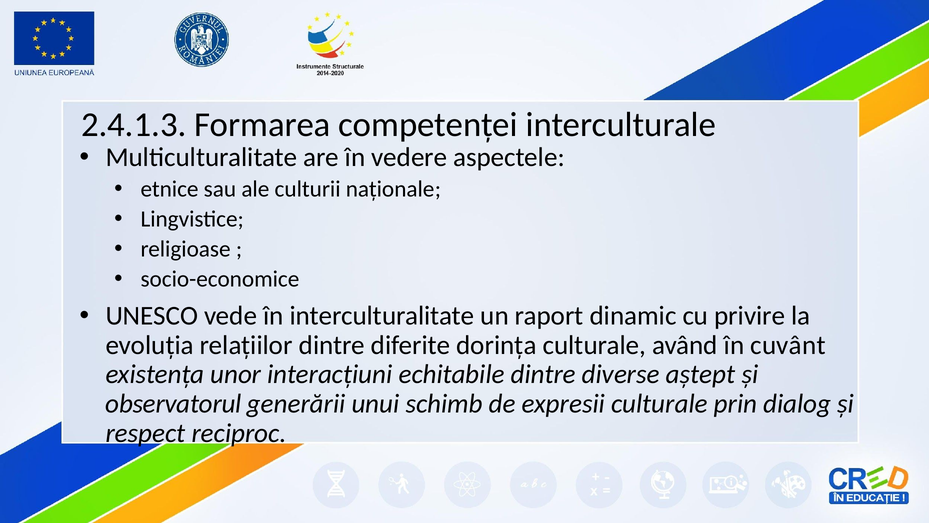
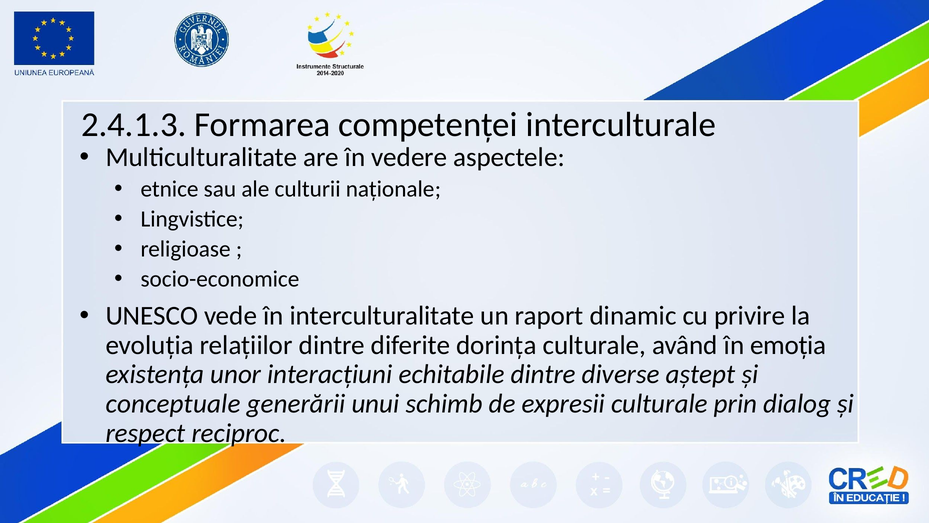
cuvânt: cuvânt -> emoția (788, 345)
observatorul: observatorul -> conceptuale (173, 403)
